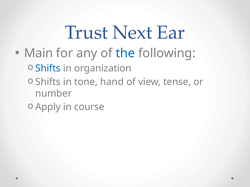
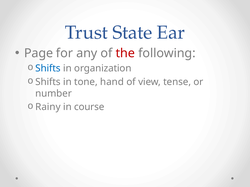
Next: Next -> State (132, 33)
Main: Main -> Page (39, 53)
the colour: blue -> red (125, 53)
Apply: Apply -> Rainy (48, 107)
